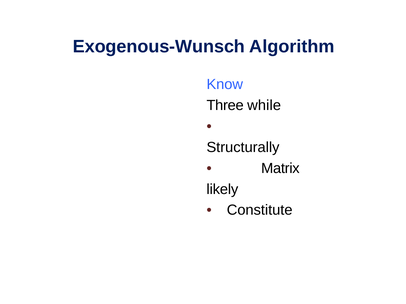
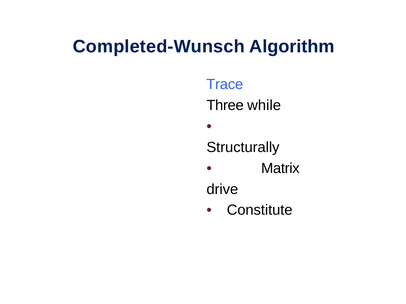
Exogenous-Wunsch: Exogenous-Wunsch -> Completed-Wunsch (159, 47)
Know: Know -> Trace (225, 85)
likely: likely -> drive (222, 189)
